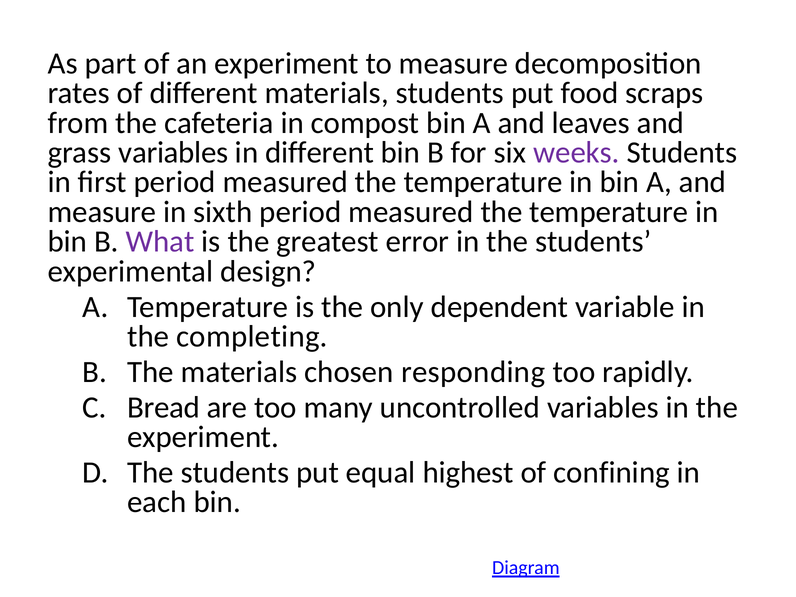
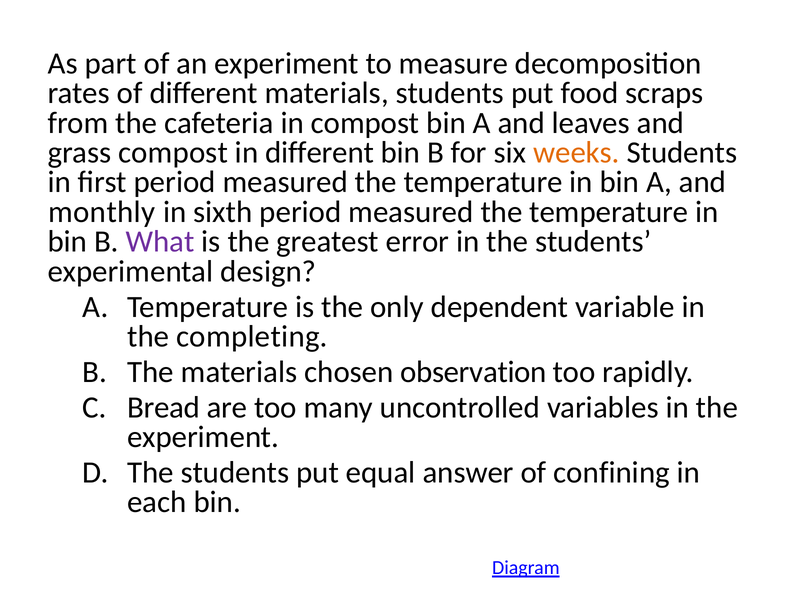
grass variables: variables -> compost (173, 153)
weeks colour: purple -> orange (576, 153)
measure: measure -> monthly (102, 212)
responding: responding -> observation (473, 372)
highest: highest -> answer (468, 472)
